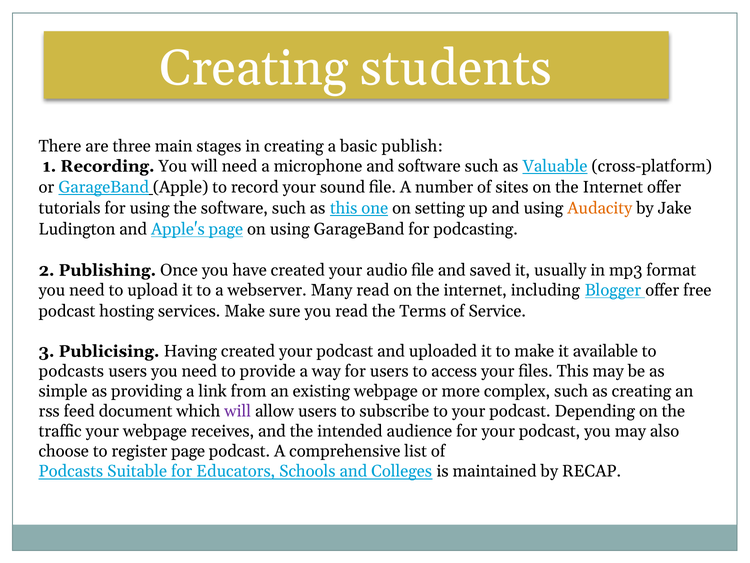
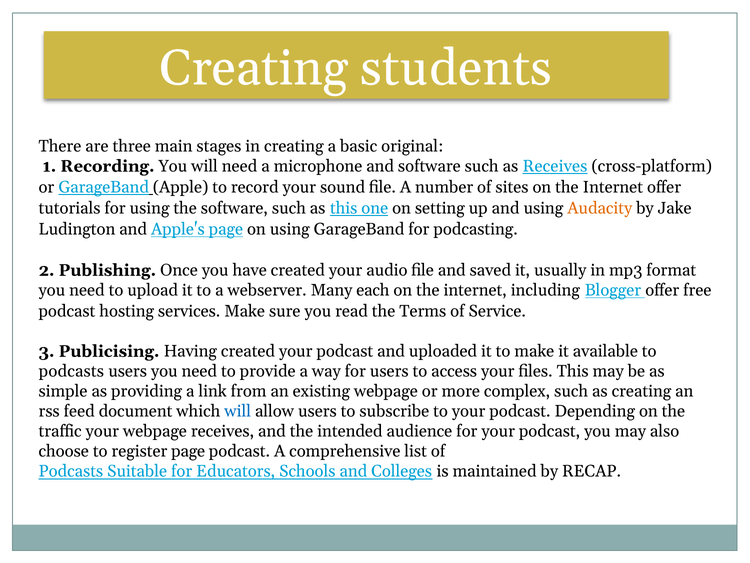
publish: publish -> original (412, 146)
as Valuable: Valuable -> Receives (555, 166)
Many read: read -> each (373, 290)
will colour: purple -> blue (238, 411)
